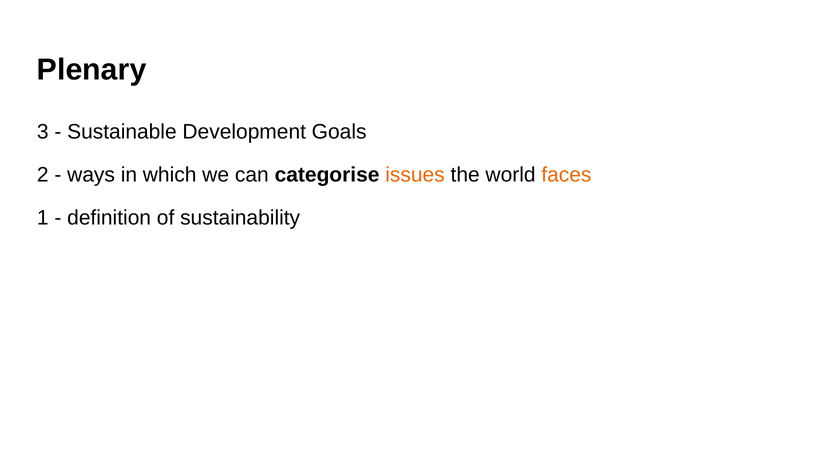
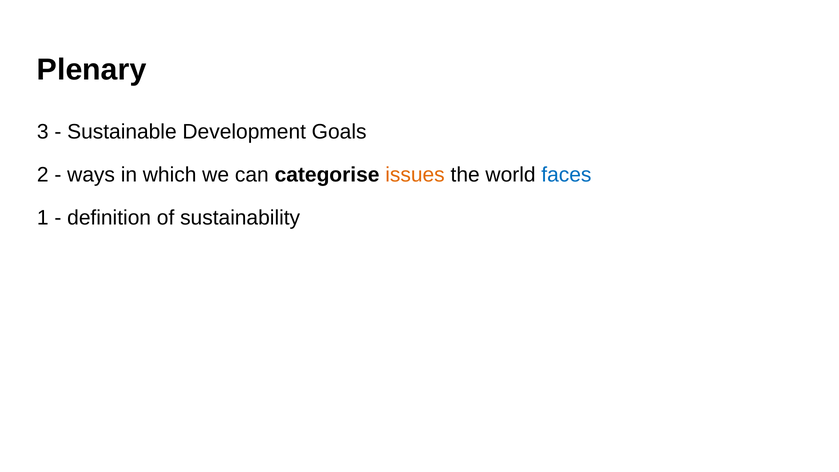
faces colour: orange -> blue (566, 175)
